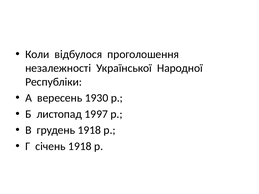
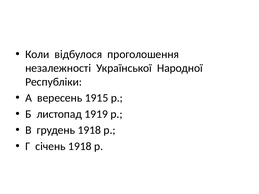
1930: 1930 -> 1915 (97, 98)
1997: 1997 -> 1919 (96, 114)
